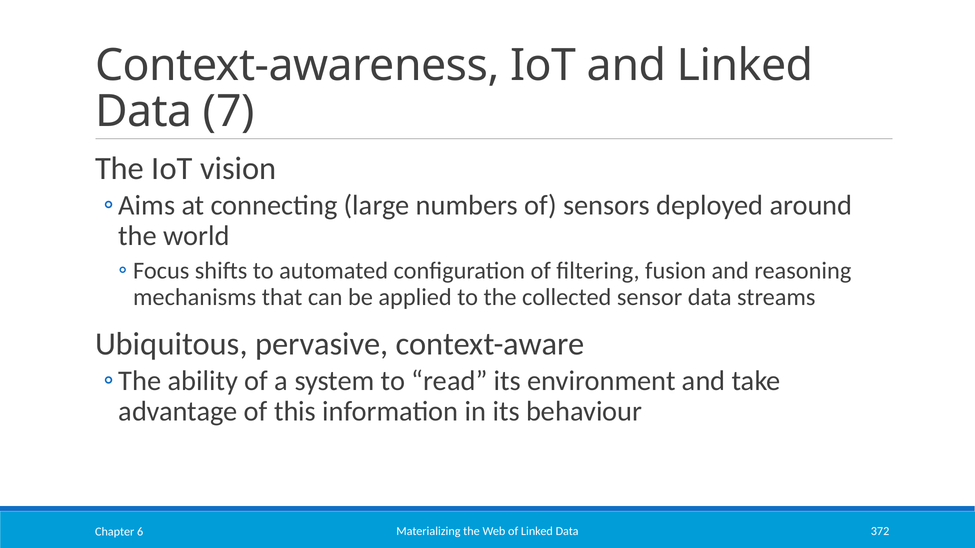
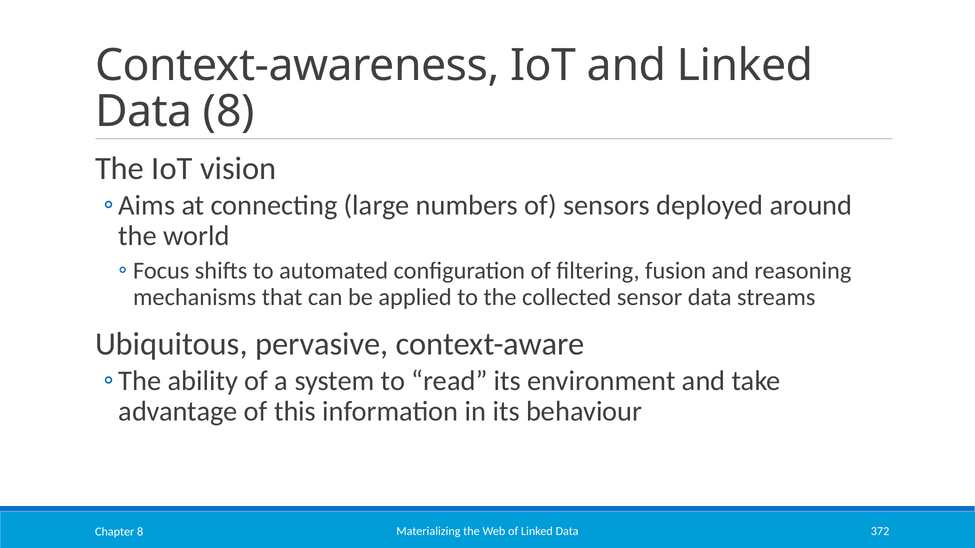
Data 7: 7 -> 8 (229, 111)
Chapter 6: 6 -> 8 (140, 532)
